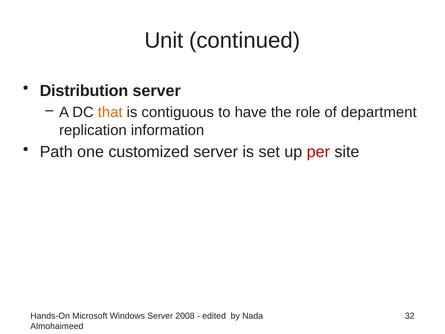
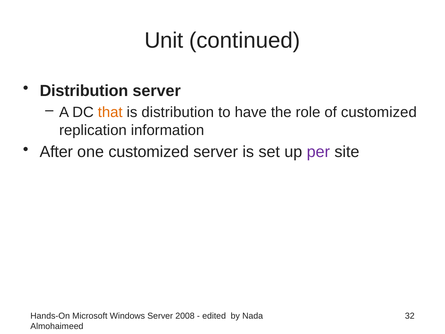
is contiguous: contiguous -> distribution (178, 112)
of department: department -> customized (379, 112)
Path: Path -> After (56, 152)
per colour: red -> purple (318, 152)
